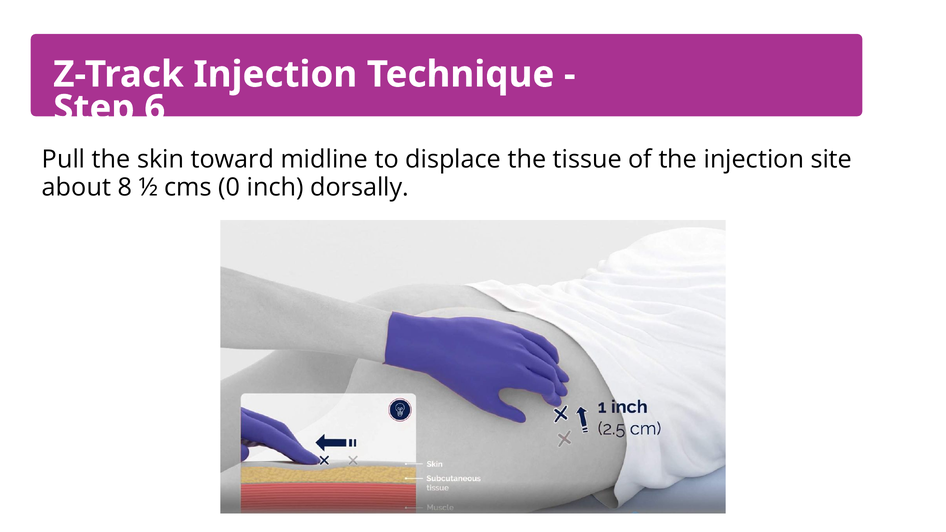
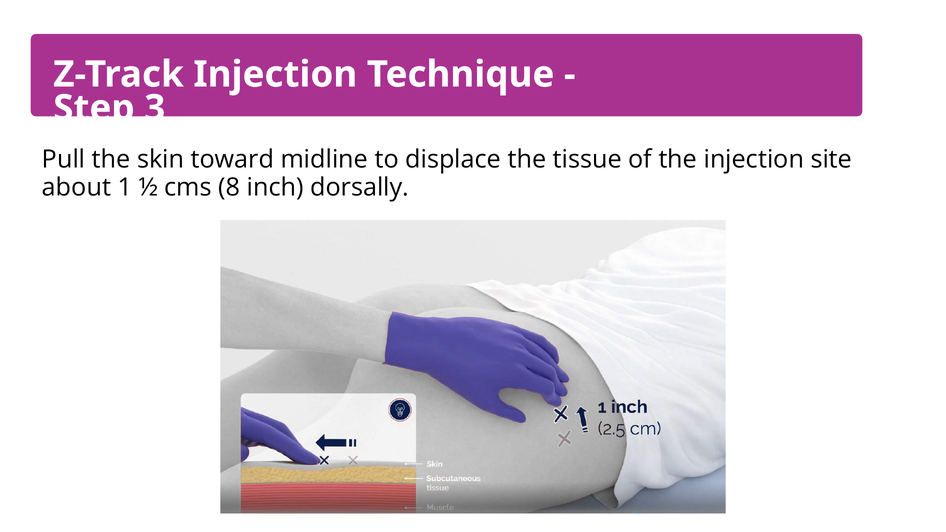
6: 6 -> 3 (155, 108)
8: 8 -> 1 (125, 187)
0: 0 -> 8 (229, 187)
